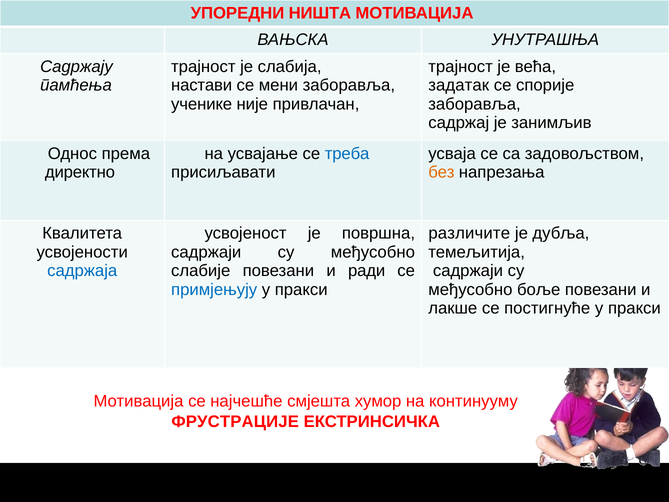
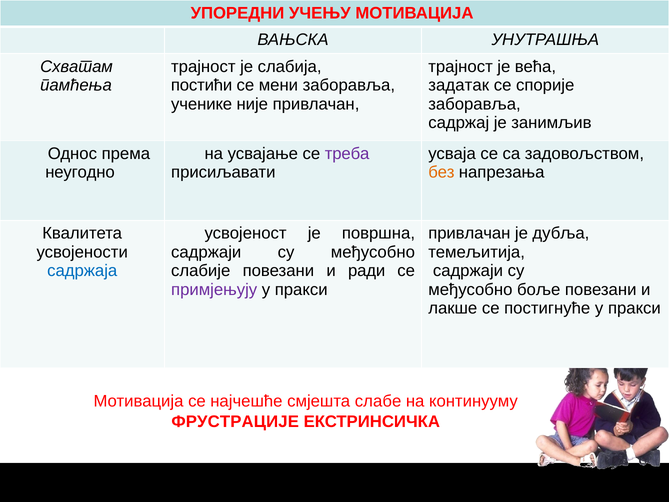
НИШТА: НИШТА -> УЧЕЊУ (320, 13)
Садржају: Садржају -> Схватам (76, 67)
настави: настави -> постићи (202, 85)
треба colour: blue -> purple (347, 154)
директно: директно -> неугодно (80, 172)
различите: различите -> привлачан (469, 233)
примјењују colour: blue -> purple (214, 289)
хумор: хумор -> слабе (378, 401)
